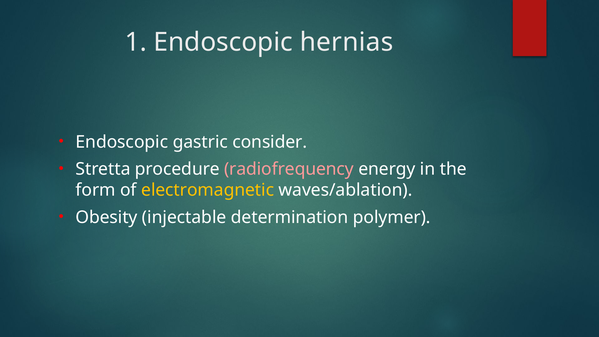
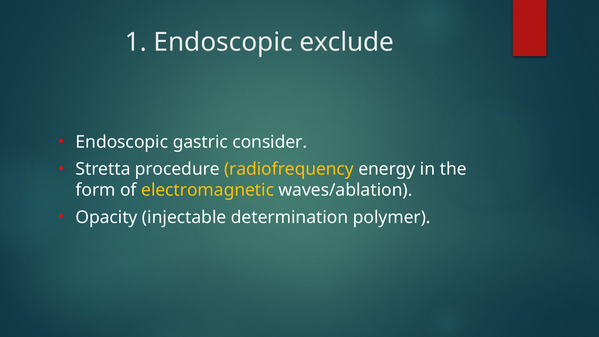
hernias: hernias -> exclude (347, 42)
radiofrequency colour: pink -> yellow (289, 169)
Obesity: Obesity -> Opacity (107, 217)
